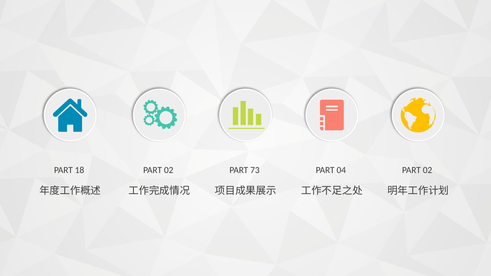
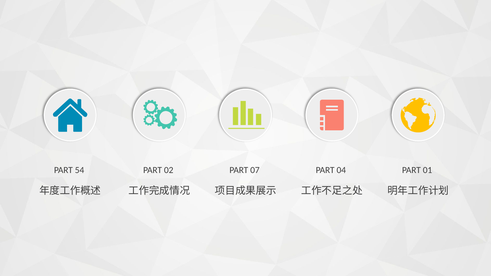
18: 18 -> 54 (80, 170)
73: 73 -> 07 (255, 170)
04 PART 02: 02 -> 01 (428, 170)
